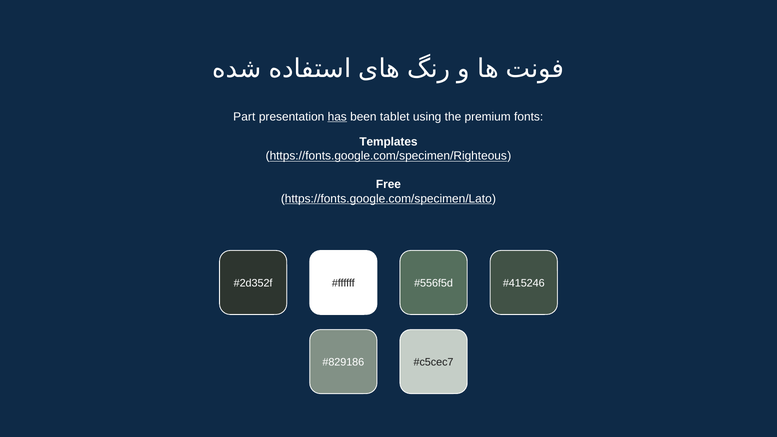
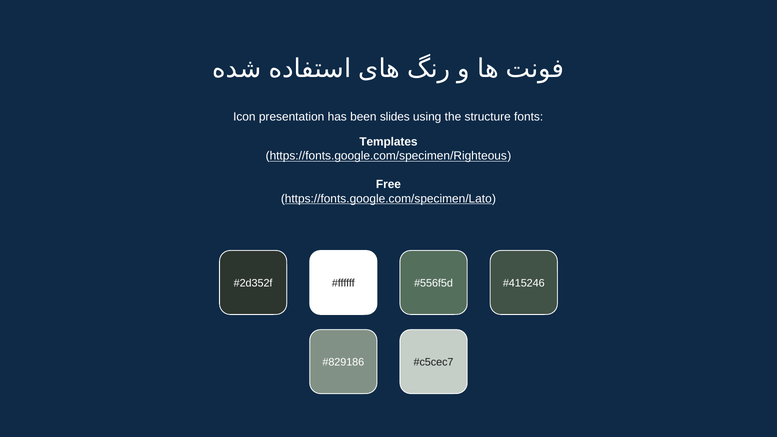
Part: Part -> Icon (244, 117)
has underline: present -> none (337, 117)
tablet: tablet -> slides (395, 117)
premium: premium -> structure (488, 117)
